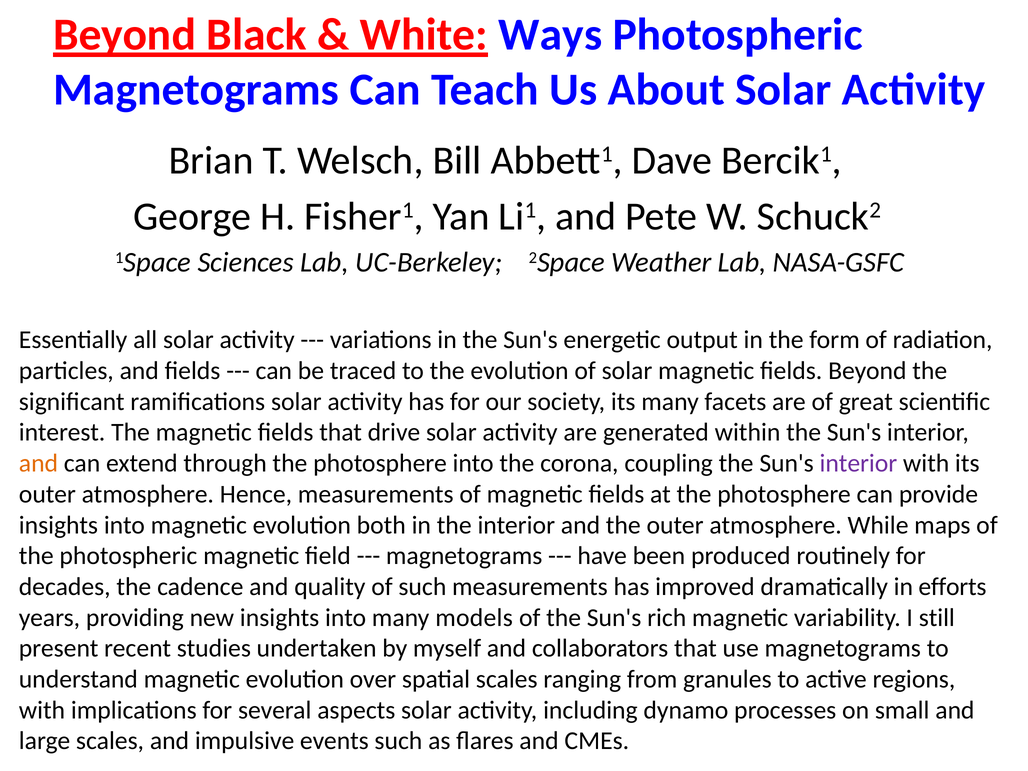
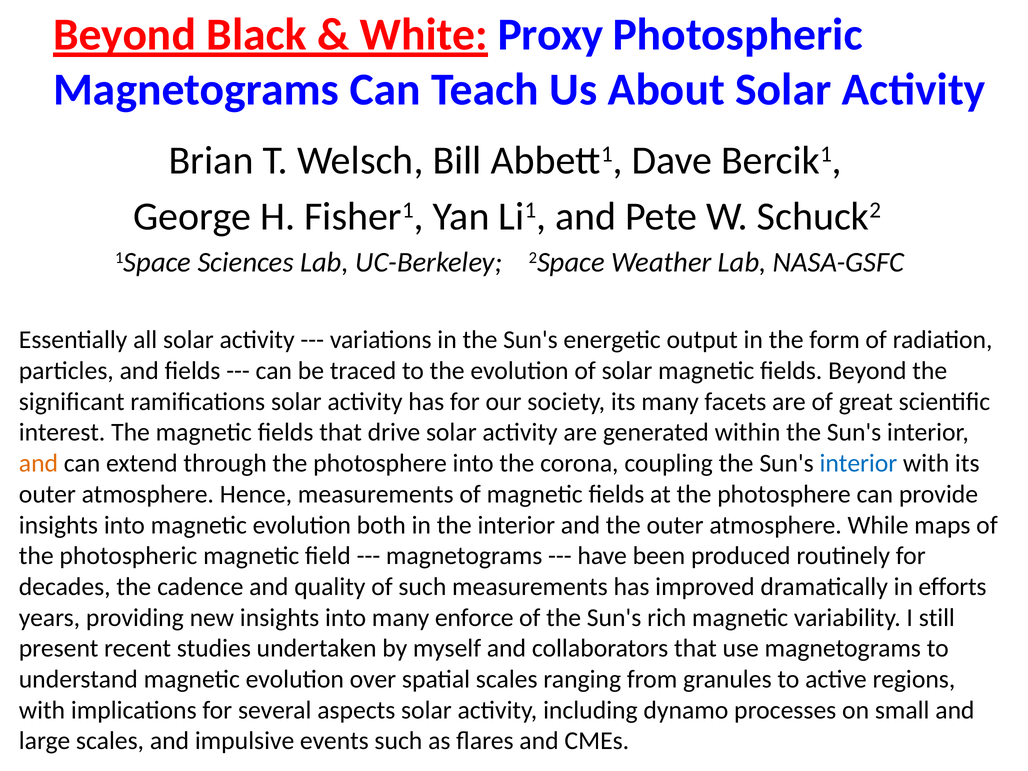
Ways: Ways -> Proxy (551, 35)
interior colour: purple -> blue (858, 463)
models: models -> enforce (474, 618)
